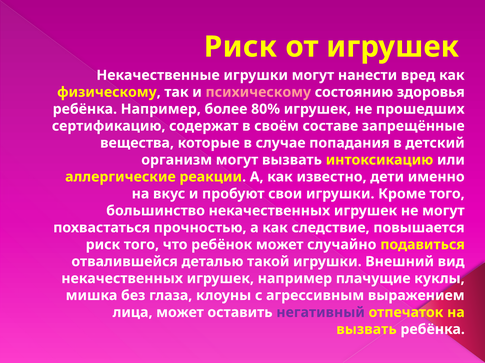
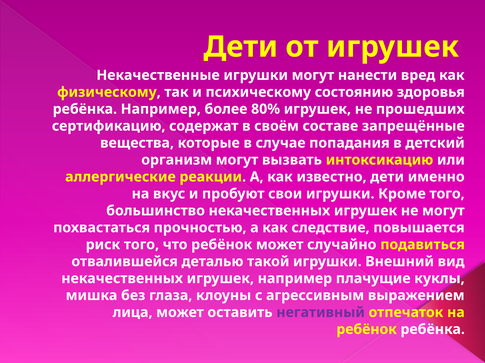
Риск: Риск -> Дети (241, 47)
психическому colour: pink -> white (258, 92)
вызвать: вызвать -> ребёнок (367, 330)
